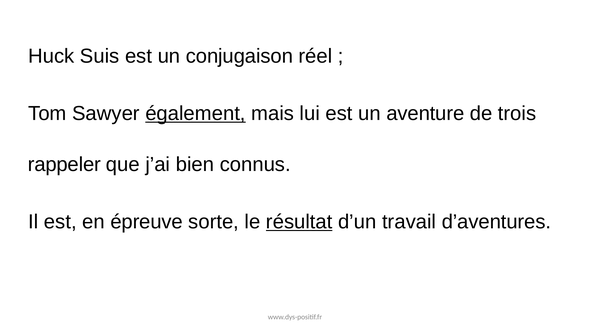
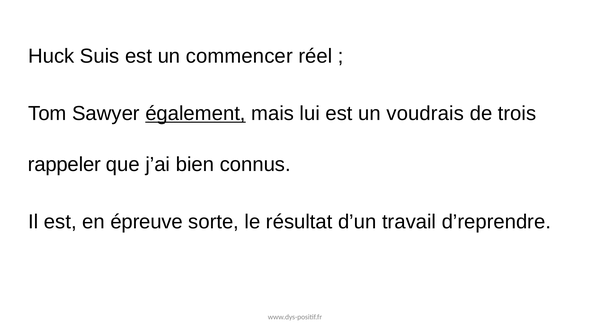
conjugaison: conjugaison -> commencer (239, 56)
aventure: aventure -> voudrais (425, 113)
résultat underline: present -> none (299, 222)
d’aventures: d’aventures -> d’reprendre (496, 222)
